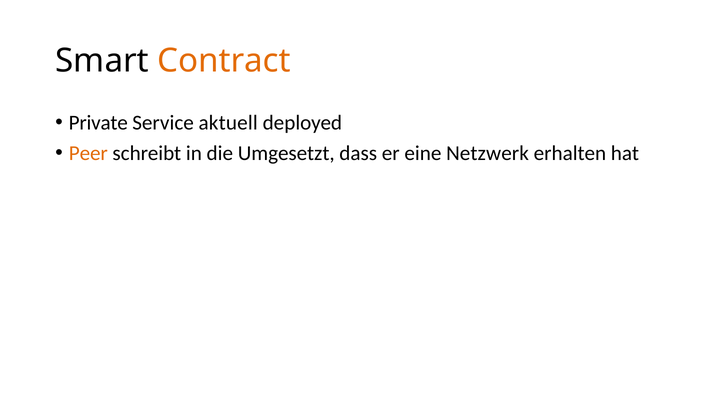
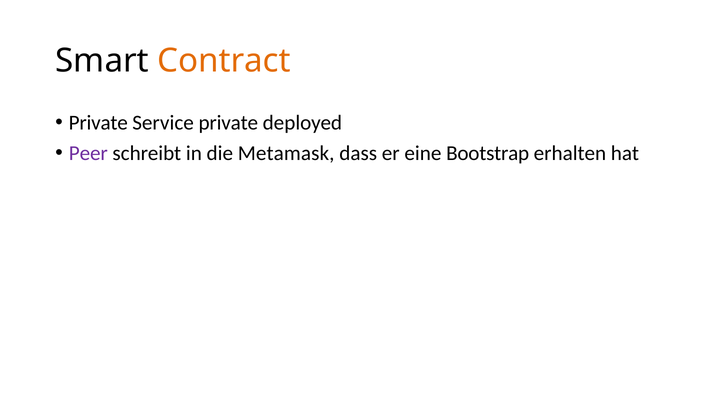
Service aktuell: aktuell -> private (228, 123)
Peer colour: orange -> purple (88, 153)
Umgesetzt: Umgesetzt -> Metamask (286, 153)
Netzwerk: Netzwerk -> Bootstrap (488, 153)
